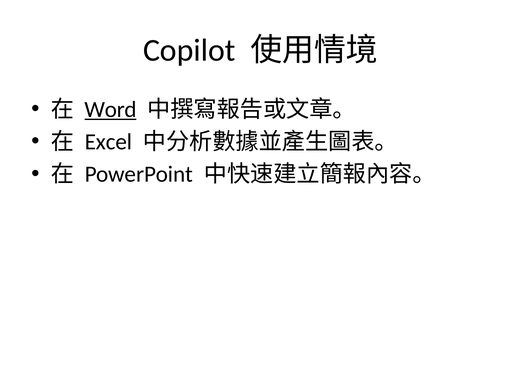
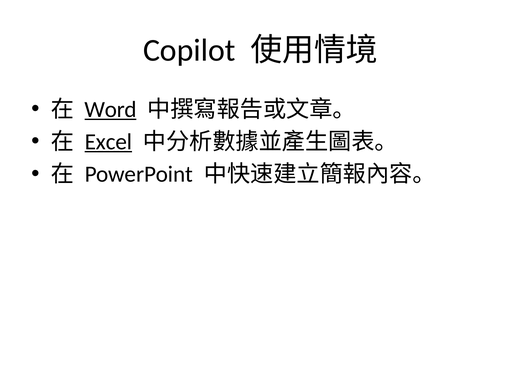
Excel underline: none -> present (108, 142)
